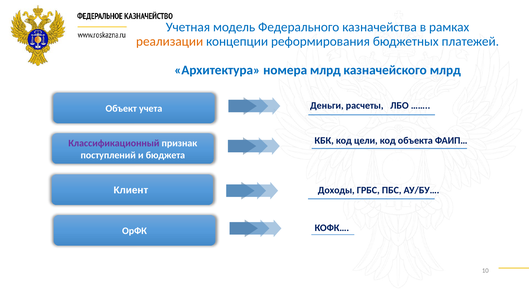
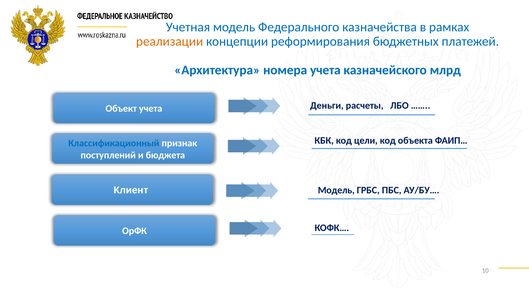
номера млрд: млрд -> учета (325, 70)
Классификационный colour: purple -> blue (114, 143)
Доходы: Доходы -> Модель (336, 190)
